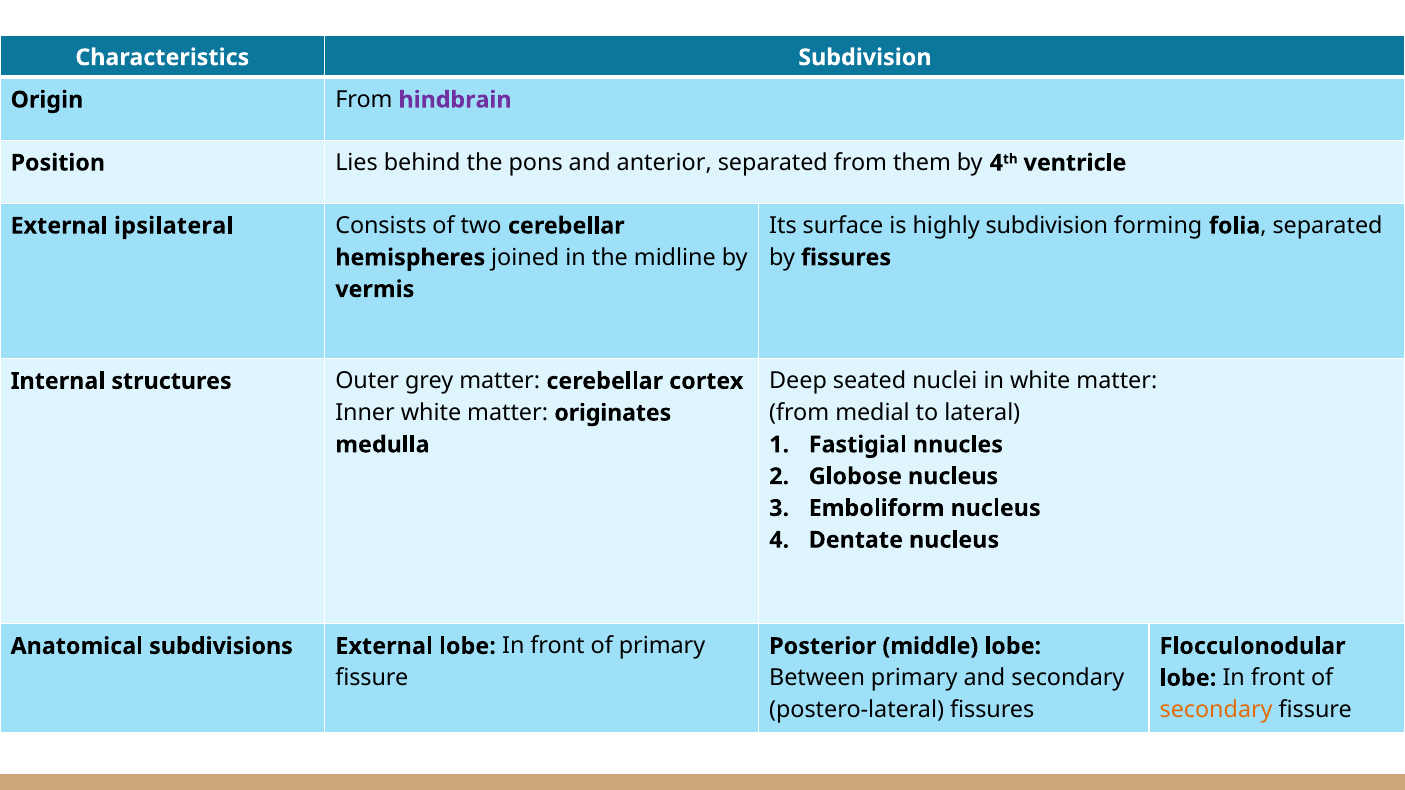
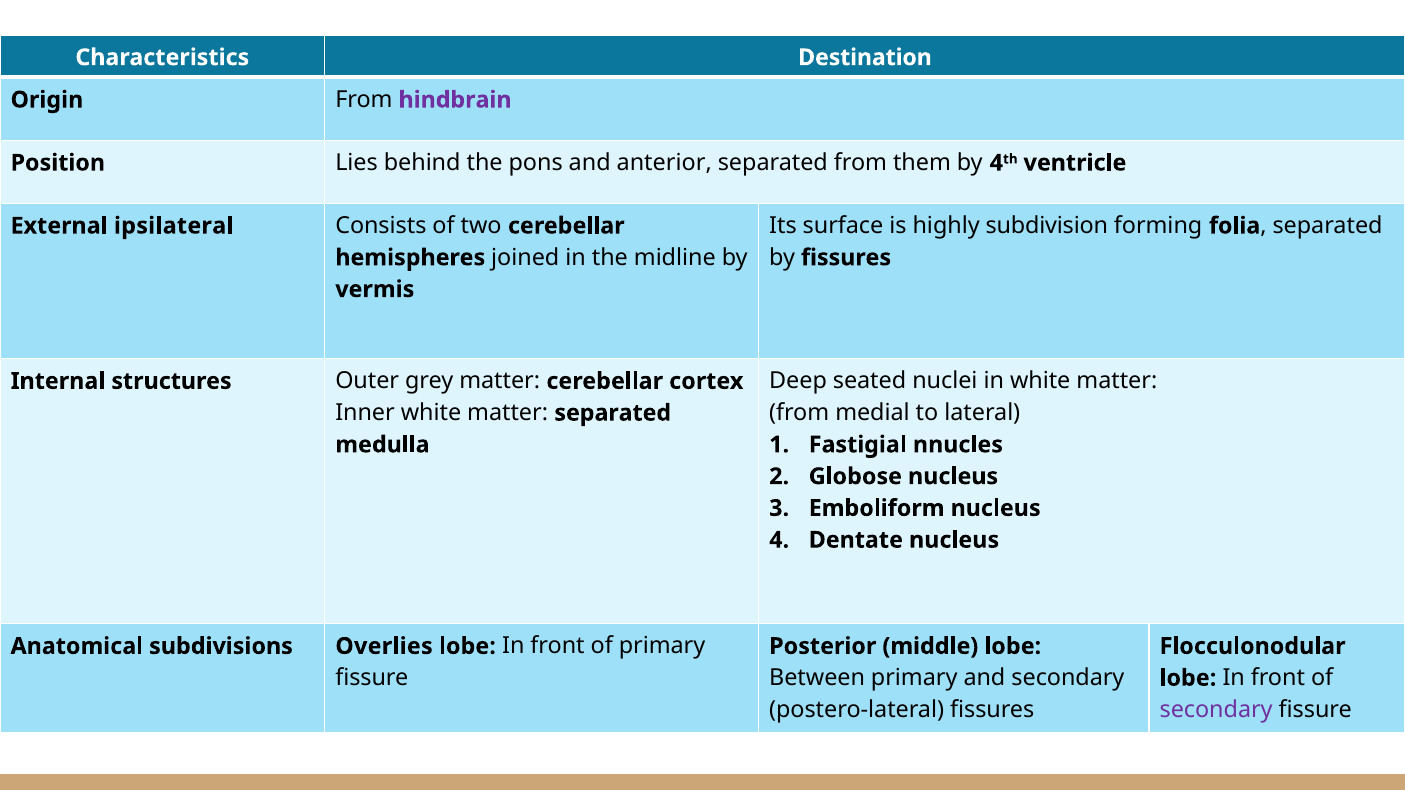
Characteristics Subdivision: Subdivision -> Destination (865, 57)
matter originates: originates -> separated (613, 413)
subdivisions External: External -> Overlies (384, 646)
secondary colour: orange -> purple (1216, 710)
